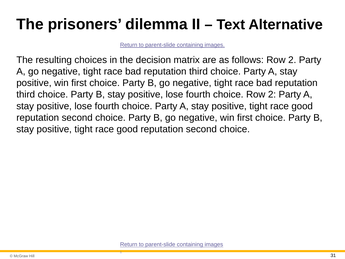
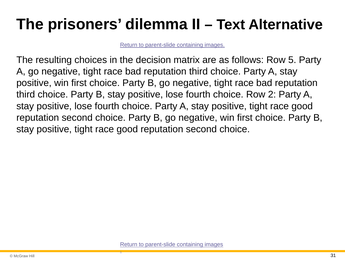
follows Row 2: 2 -> 5 (292, 60)
